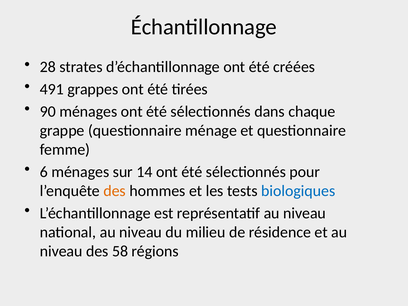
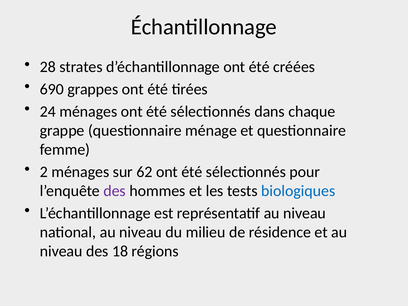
491: 491 -> 690 (52, 89)
90: 90 -> 24 (48, 112)
6: 6 -> 2 (44, 172)
14: 14 -> 62 (144, 172)
des colour: orange -> purple (115, 191)
58: 58 -> 18 (120, 251)
